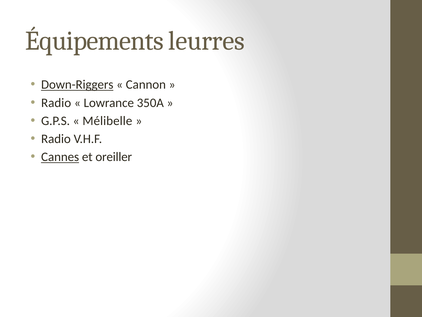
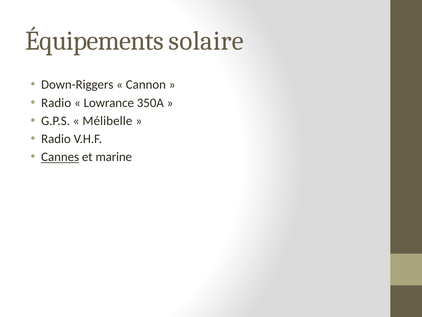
leurres: leurres -> solaire (206, 41)
Down-Riggers underline: present -> none (77, 85)
oreiller: oreiller -> marine (114, 157)
